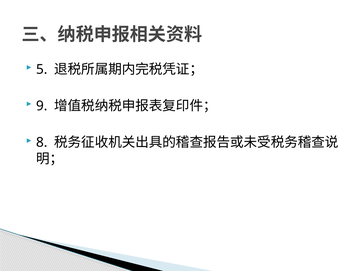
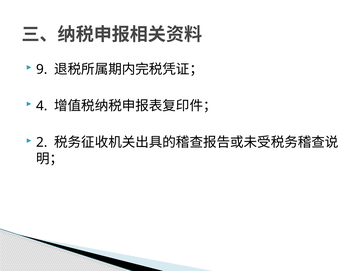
5: 5 -> 9 (42, 69)
9: 9 -> 4 (42, 106)
8: 8 -> 2 (42, 142)
